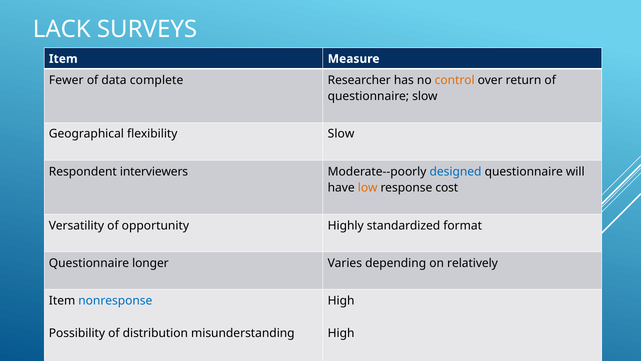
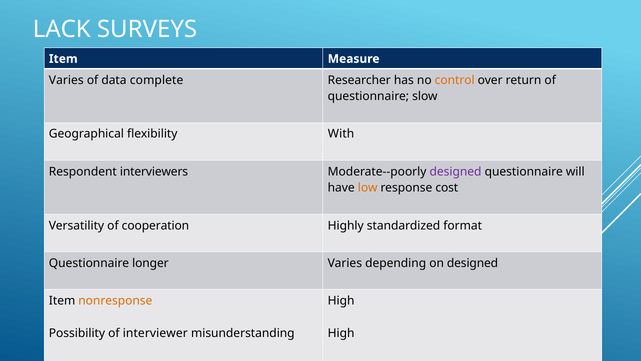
Fewer: Fewer -> Varies (66, 80)
flexibility Slow: Slow -> With (341, 134)
designed colour: blue -> purple (456, 171)
opportunity: opportunity -> cooperation (155, 225)
on relatively: relatively -> designed (473, 263)
nonresponse colour: blue -> orange (115, 300)
distribution: distribution -> interviewer (155, 333)
